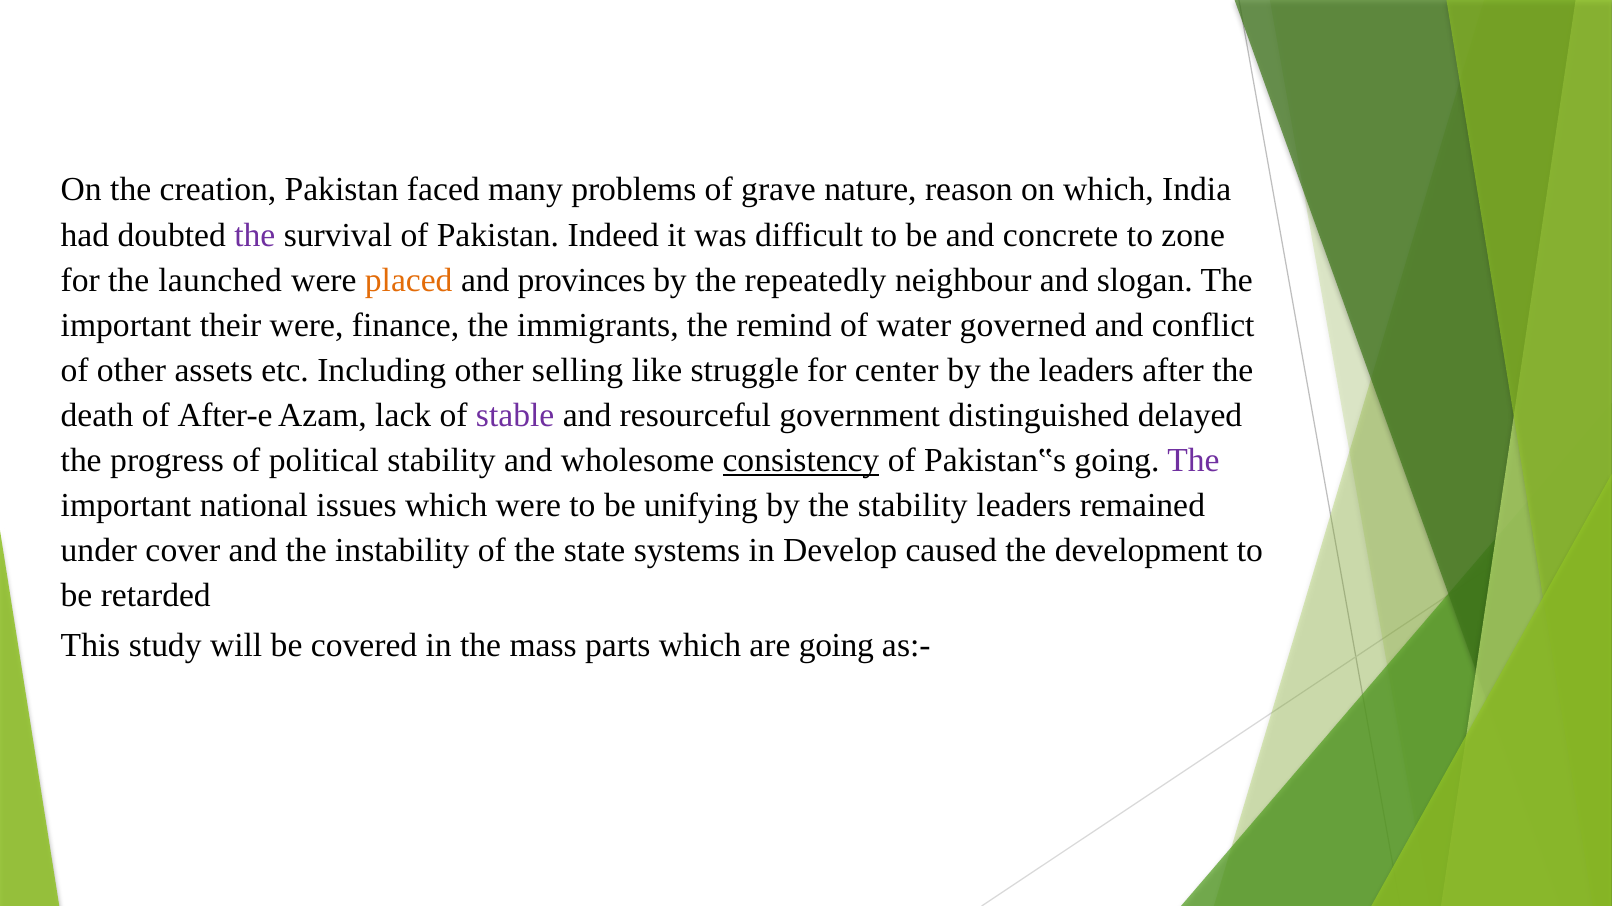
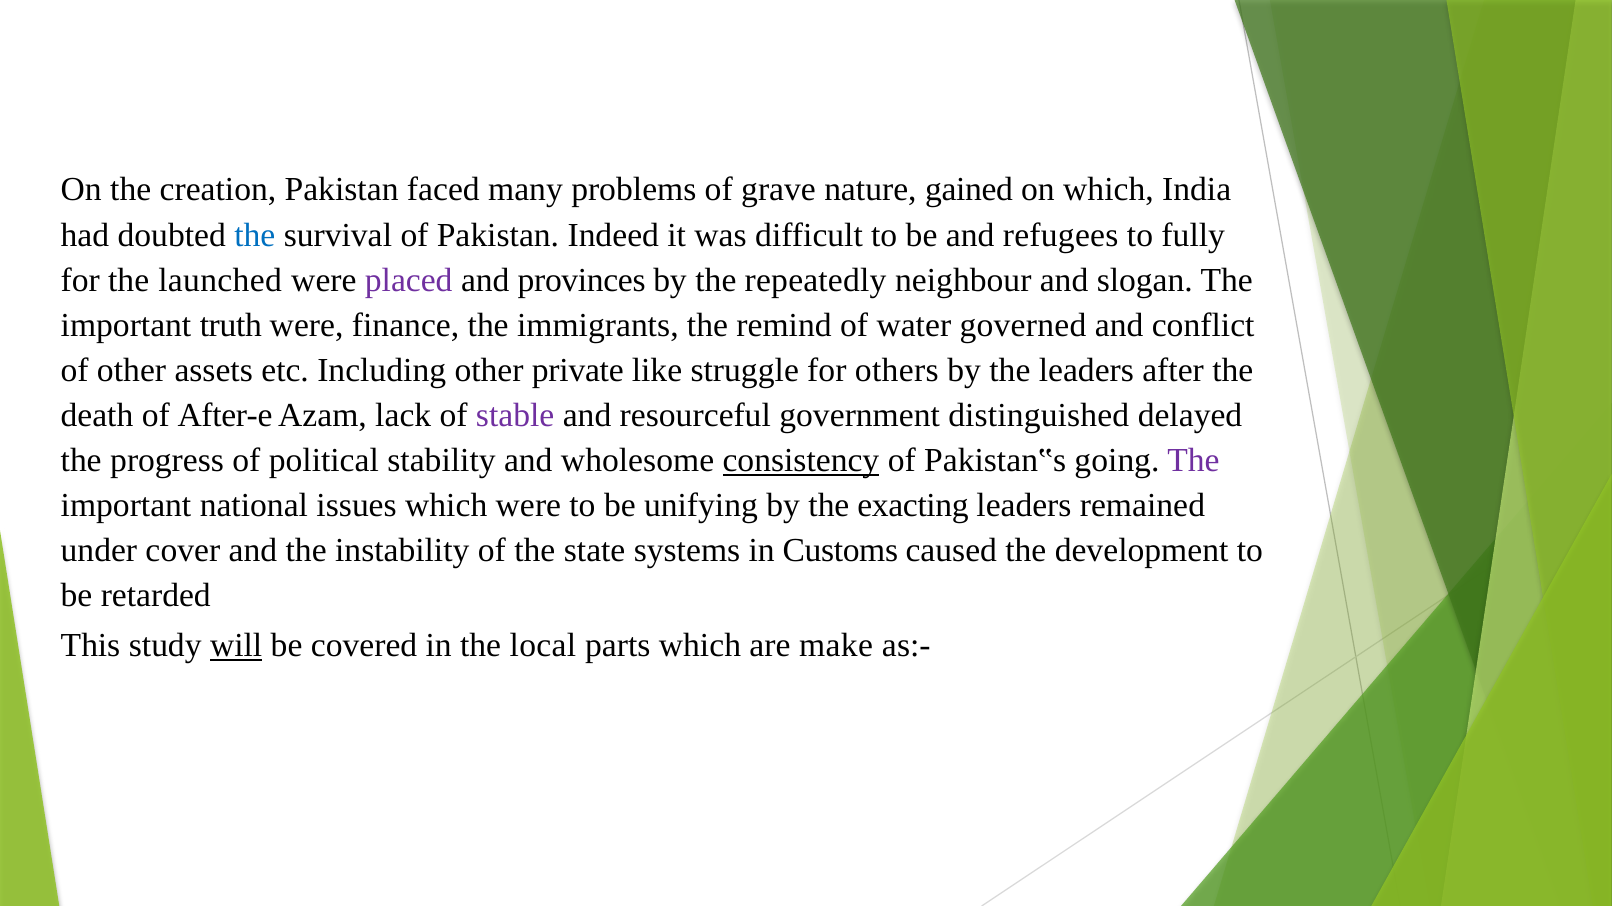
reason: reason -> gained (969, 190)
the colour: purple -> blue (255, 235)
concrete: concrete -> refugees (1061, 235)
zone: zone -> fully (1193, 235)
placed colour: orange -> purple (409, 280)
their: their -> truth (231, 325)
selling: selling -> private (578, 371)
center: center -> others (897, 371)
the stability: stability -> exacting (913, 506)
Develop: Develop -> Customs (840, 551)
will underline: none -> present (236, 646)
mass: mass -> local (543, 646)
are going: going -> make (836, 646)
